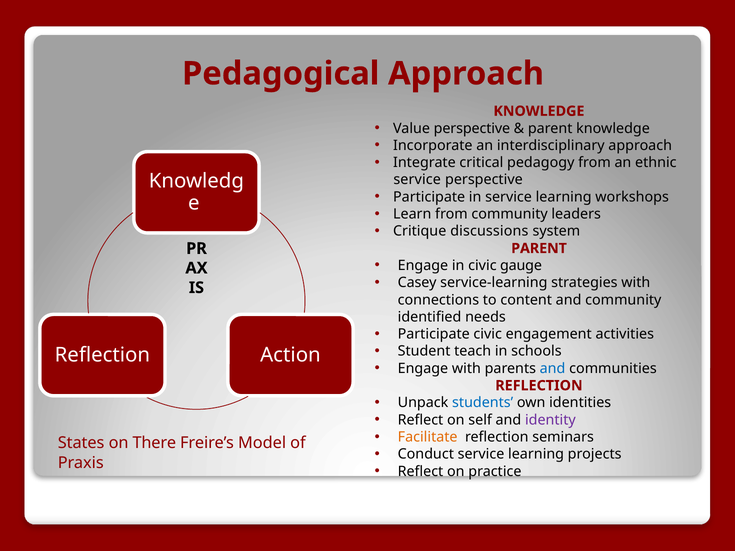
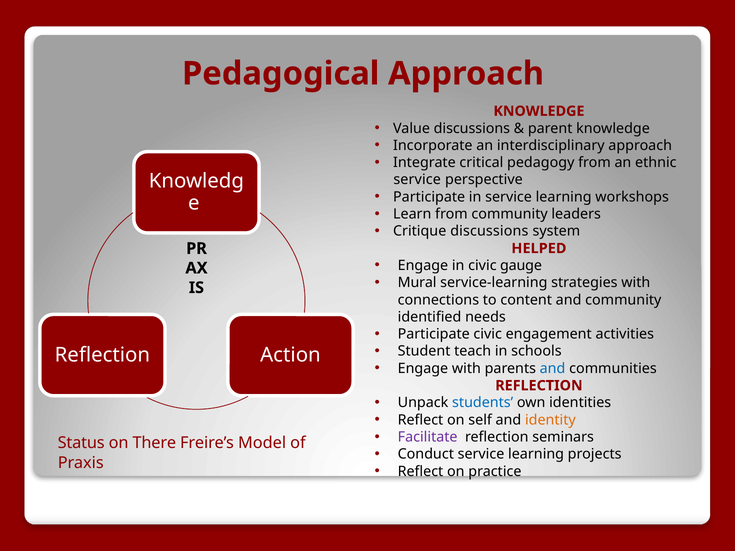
Value perspective: perspective -> discussions (472, 128)
PARENT: PARENT -> HELPED (539, 248)
Casey: Casey -> Mural (417, 283)
identity colour: purple -> orange (550, 420)
Facilitate colour: orange -> purple (428, 437)
States: States -> Status (81, 443)
